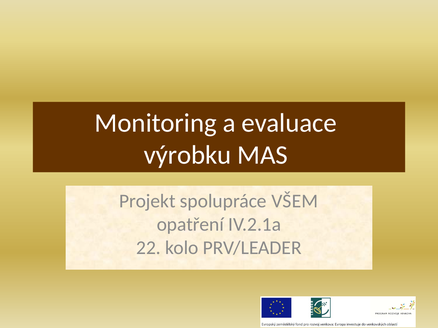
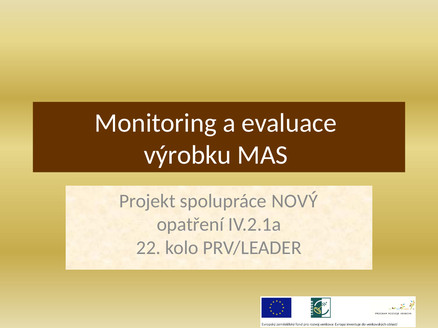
VŠEM: VŠEM -> NOVÝ (295, 201)
